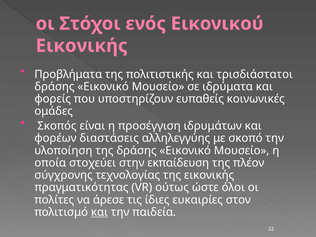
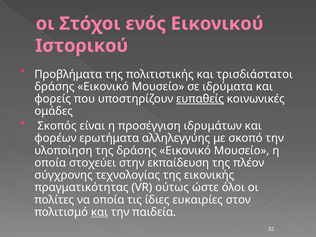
Εικονικής: Εικονικής -> Ιστορικού (82, 46)
ευπαθείς underline: none -> present (200, 99)
διαστάσεις: διαστάσεις -> ερωτήματα (109, 138)
να άρεσε: άρεσε -> οποία (109, 200)
